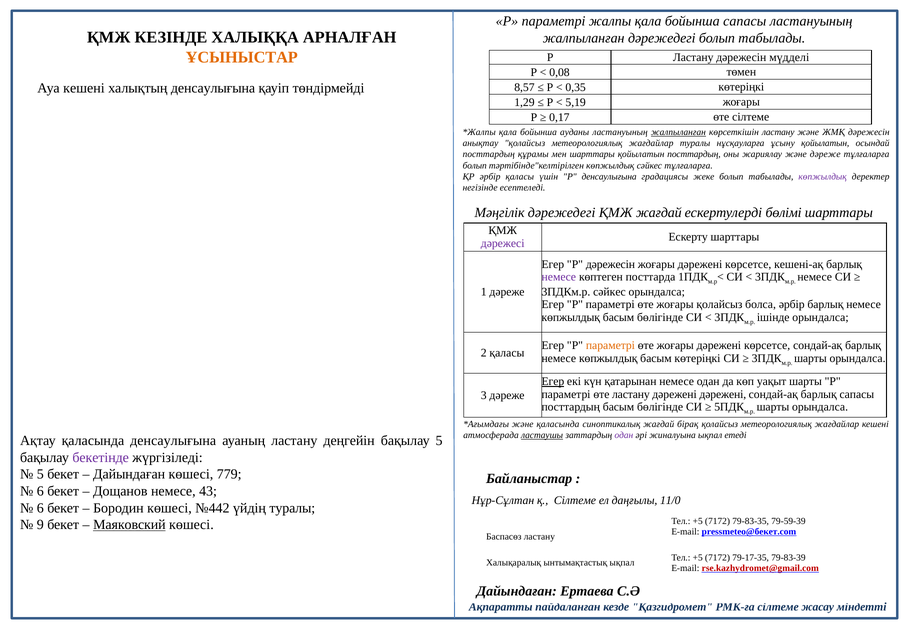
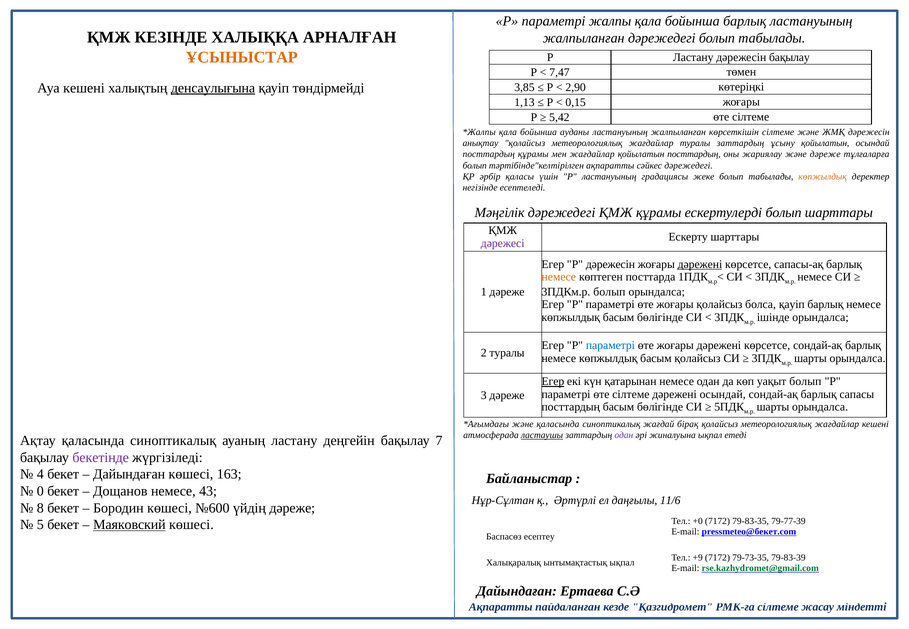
бойынша сапасы: сапасы -> барлық (745, 21)
дәрежесін мүдделі: мүдделі -> бақылау (789, 57)
0,08: 0,08 -> 7,47 (560, 72)
денсаулығына underline: none -> present (213, 88)
8,57: 8,57 -> 3,85 (524, 87)
0,35: 0,35 -> 2,90 (576, 87)
1,29: 1,29 -> 1,13 (524, 102)
5,19: 5,19 -> 0,15 (576, 102)
0,17: 0,17 -> 5,42 (559, 117)
жалпыланған underline: present -> none (678, 132)
көрсеткішін ластану: ластану -> сілтеме (778, 132)
туралы нұсқауларға: нұсқауларға -> заттардың (740, 143)
мен шарттары: шарттары -> жағдайлар (592, 154)
тәртібінде"келтірілген көпжылдық: көпжылдық -> ақпаратты (610, 166)
сәйкес тұлғаларға: тұлғаларға -> дәрежедегі (689, 166)
Р денсаулығына: денсаулығына -> ластануының (609, 177)
көпжылдық colour: purple -> orange (823, 177)
ҚМЖ жағдай: жағдай -> құрамы (659, 213)
ескертулерді бөлімі: бөлімі -> болып (784, 213)
дәрежені underline: none -> present (700, 264)
кешені-ақ: кешені-ақ -> сапасы-ақ (799, 264)
немесе colour: purple -> orange (559, 277)
3ПДКм.р сәйкес: сәйкес -> болып (609, 292)
болса әрбір: әрбір -> қауіп (792, 305)
параметрі colour: orange -> blue (610, 346)
2 қаласы: қаласы -> туралы (507, 353)
басым көтеріңкі: көтеріңкі -> қолайсыз (697, 359)
уақыт шарты: шарты -> болып (805, 382)
параметрі өте ластану: ластану -> сілтеме (631, 394)
дәрежені дәрежені: дәрежені -> осындай (723, 394)
Ақтау қаласында денсаулығына: денсаулығына -> синоптикалық (173, 441)
бақылау 5: 5 -> 7 (439, 441)
5: 5 -> 4 (40, 475)
779: 779 -> 163 (229, 475)
6: 6 -> 0 (40, 491)
қ Сілтеме: Сілтеме -> Әртүрлі (575, 501)
11/0: 11/0 -> 11/6 (670, 501)
6: 6 -> 8 (40, 508)
№442: №442 -> №600 (212, 508)
үйдің туралы: туралы -> дәреже (292, 508)
+5: +5 -> +0 (698, 522)
79-59-39: 79-59-39 -> 79-77-39 (788, 522)
9: 9 -> 5 (40, 525)
Баспасөз ластану: ластану -> есептеу (539, 537)
+5: +5 -> +9 (698, 558)
79-17-35: 79-17-35 -> 79-73-35 (751, 558)
rse.kazhydromet@gmail.com colour: red -> green (760, 568)
